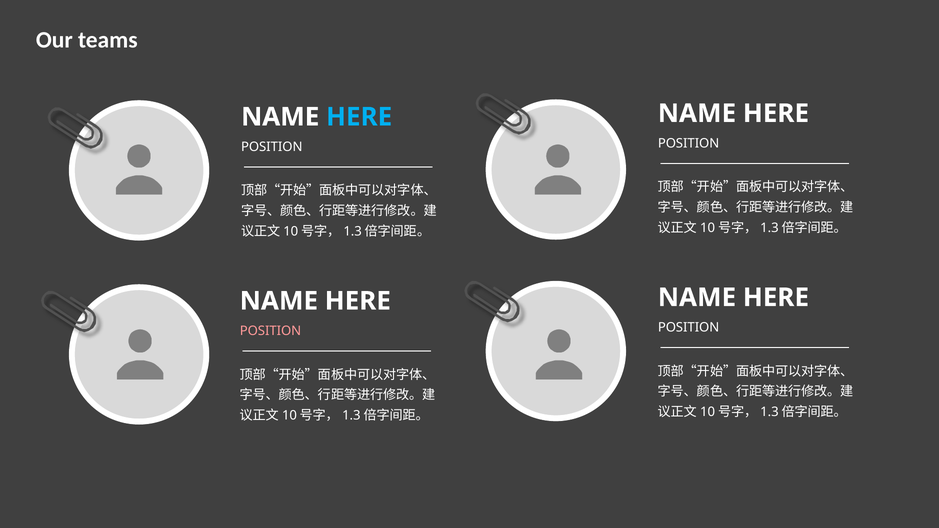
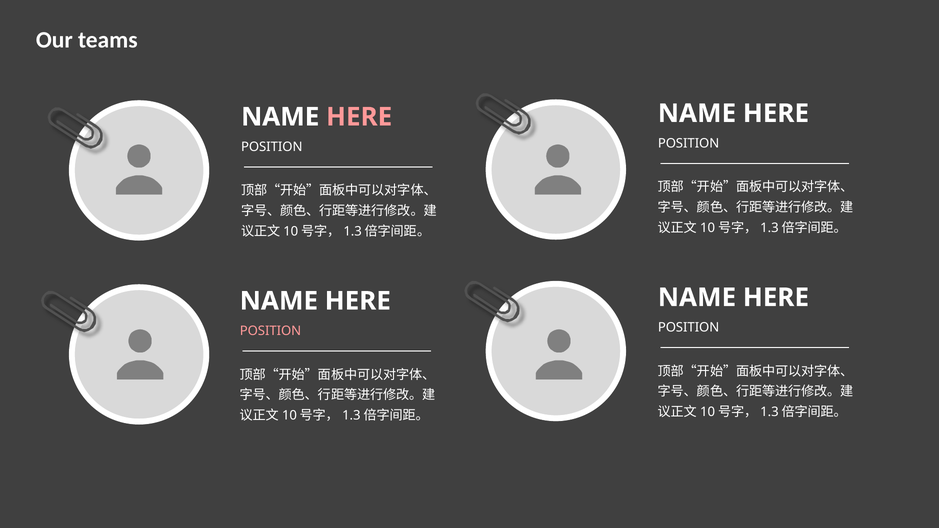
HERE colour: light blue -> pink (359, 117)
